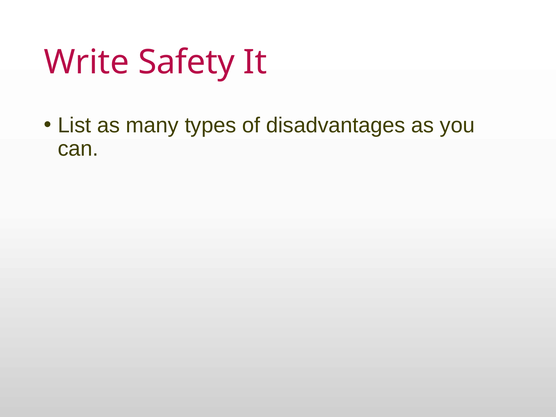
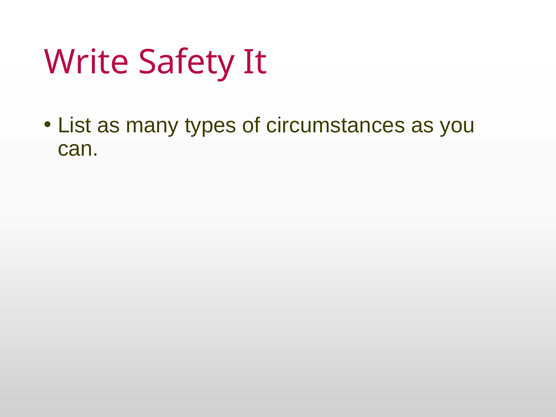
disadvantages: disadvantages -> circumstances (336, 125)
